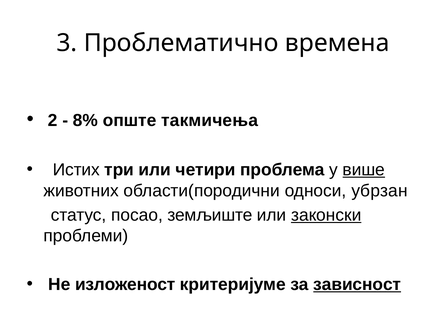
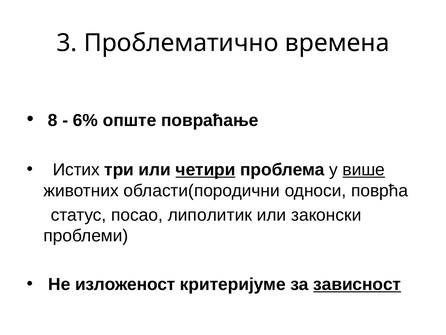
2: 2 -> 8 (53, 120)
8%: 8% -> 6% (85, 120)
такмичења: такмичења -> повраћање (210, 120)
четири underline: none -> present (206, 169)
убрзан: убрзан -> поврћа (380, 190)
земљиште: земљиште -> липолитик (210, 215)
законски underline: present -> none (326, 215)
